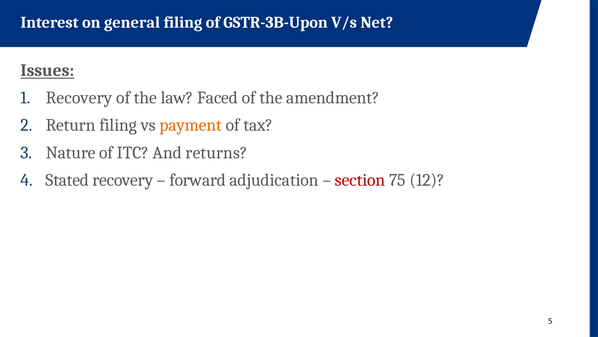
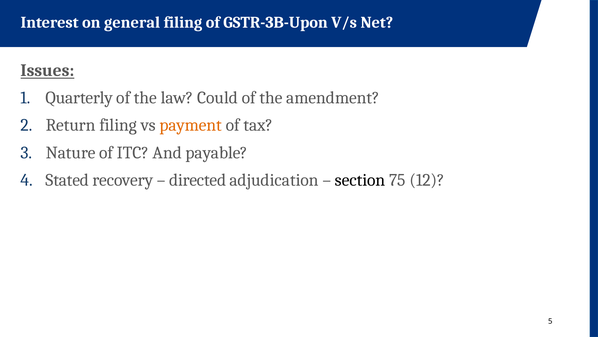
Recovery: Recovery -> Quarterly (79, 98)
Faced: Faced -> Could (218, 98)
returns: returns -> payable (217, 152)
forward: forward -> directed (198, 180)
section colour: red -> black (360, 180)
